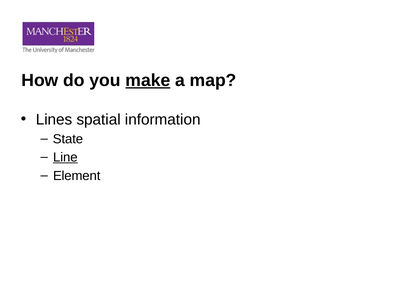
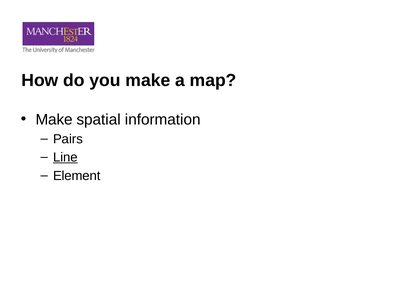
make underline: present -> none (148, 80)
Lines: Lines -> Make (54, 120)
State: State -> Pairs (68, 139)
